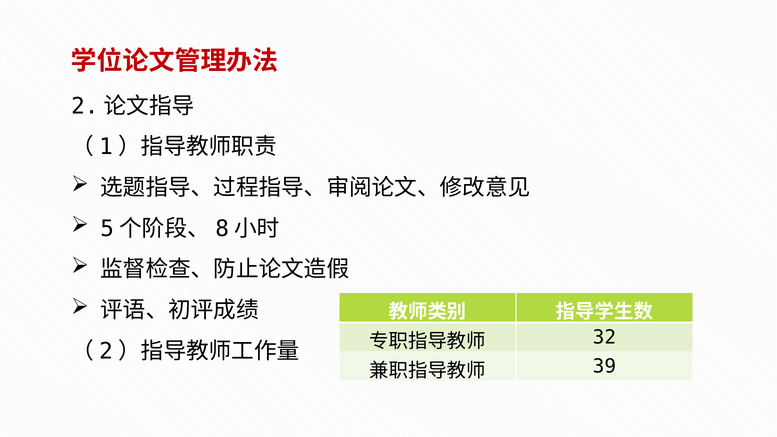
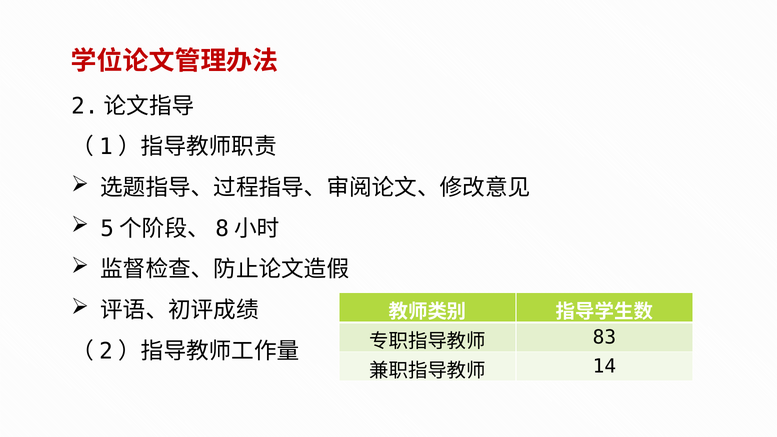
32: 32 -> 83 (604, 337)
39: 39 -> 14 (604, 367)
